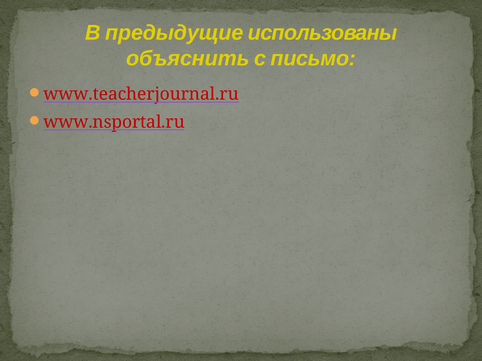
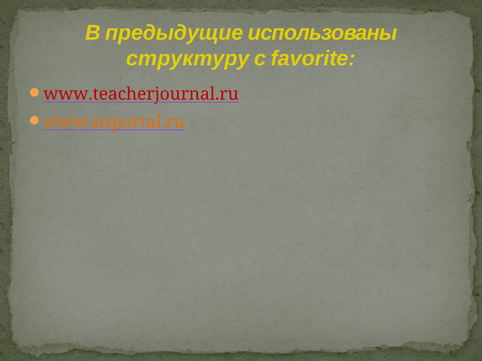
объяснить: объяснить -> структуру (188, 59)
письмо: письмо -> favorite (313, 59)
www.nsportal.ru colour: red -> orange (114, 122)
